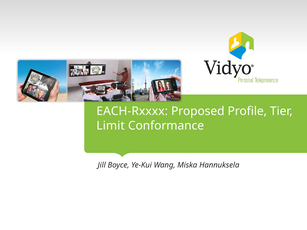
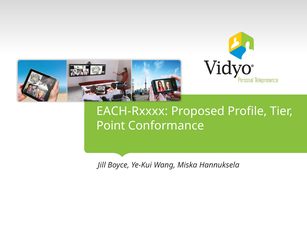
Limit: Limit -> Point (111, 126)
